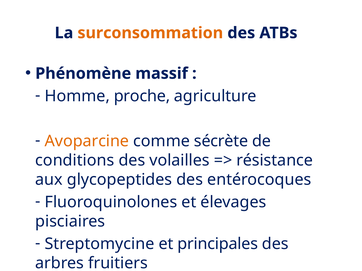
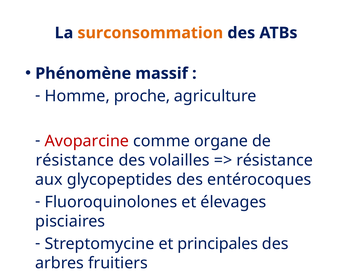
Avoparcine colour: orange -> red (87, 141)
sécrète: sécrète -> organe (221, 141)
conditions: conditions -> résistance (75, 161)
